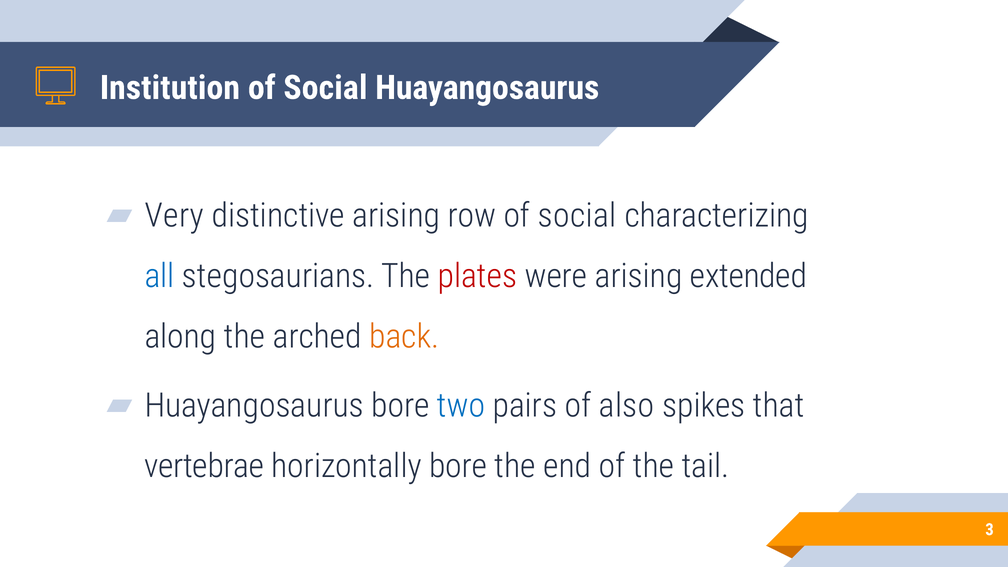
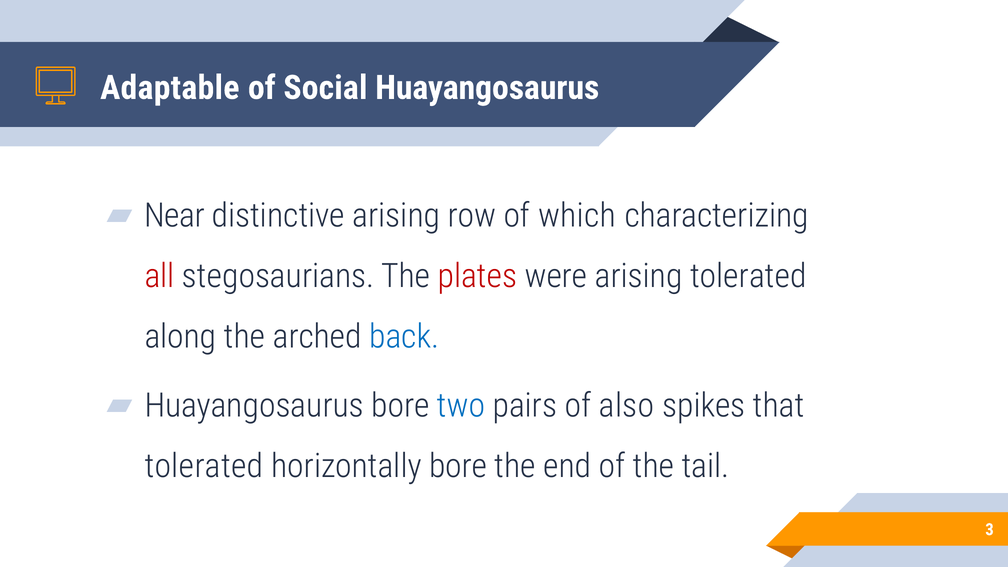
Institution: Institution -> Adaptable (170, 88)
Very: Very -> Near (175, 216)
row of social: social -> which (577, 216)
all colour: blue -> red (159, 276)
arising extended: extended -> tolerated (748, 276)
back colour: orange -> blue (404, 337)
vertebrae: vertebrae -> tolerated (204, 466)
